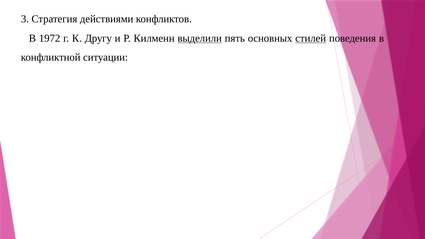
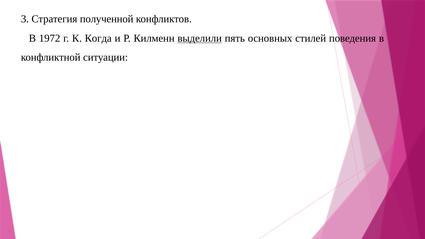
действиями: действиями -> полученной (107, 19)
Другу: Другу -> Когда (98, 38)
стилей underline: present -> none (311, 38)
